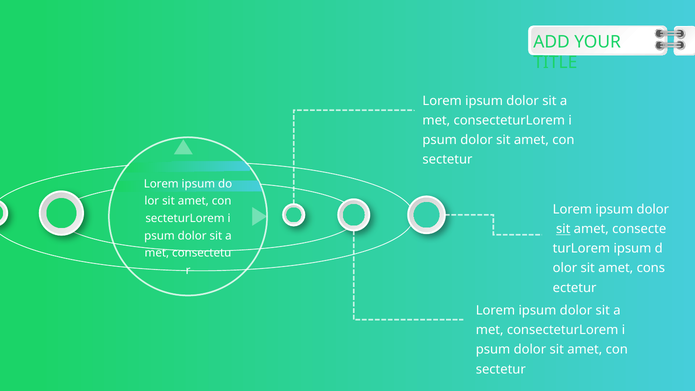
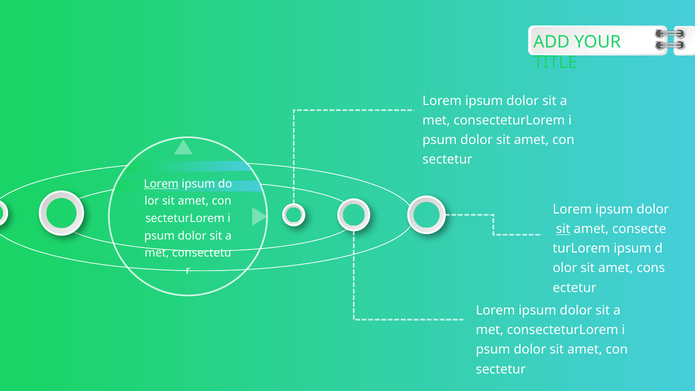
Lorem underline: none -> present (161, 184)
